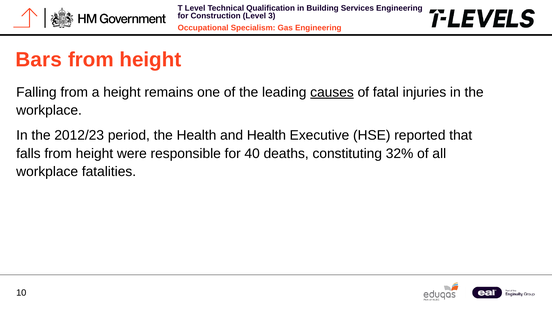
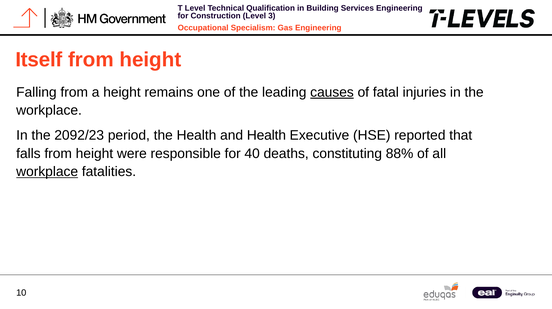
Bars: Bars -> Itself (39, 60)
2012/23: 2012/23 -> 2092/23 (79, 135)
32%: 32% -> 88% (400, 153)
workplace underline: none -> present (47, 171)
